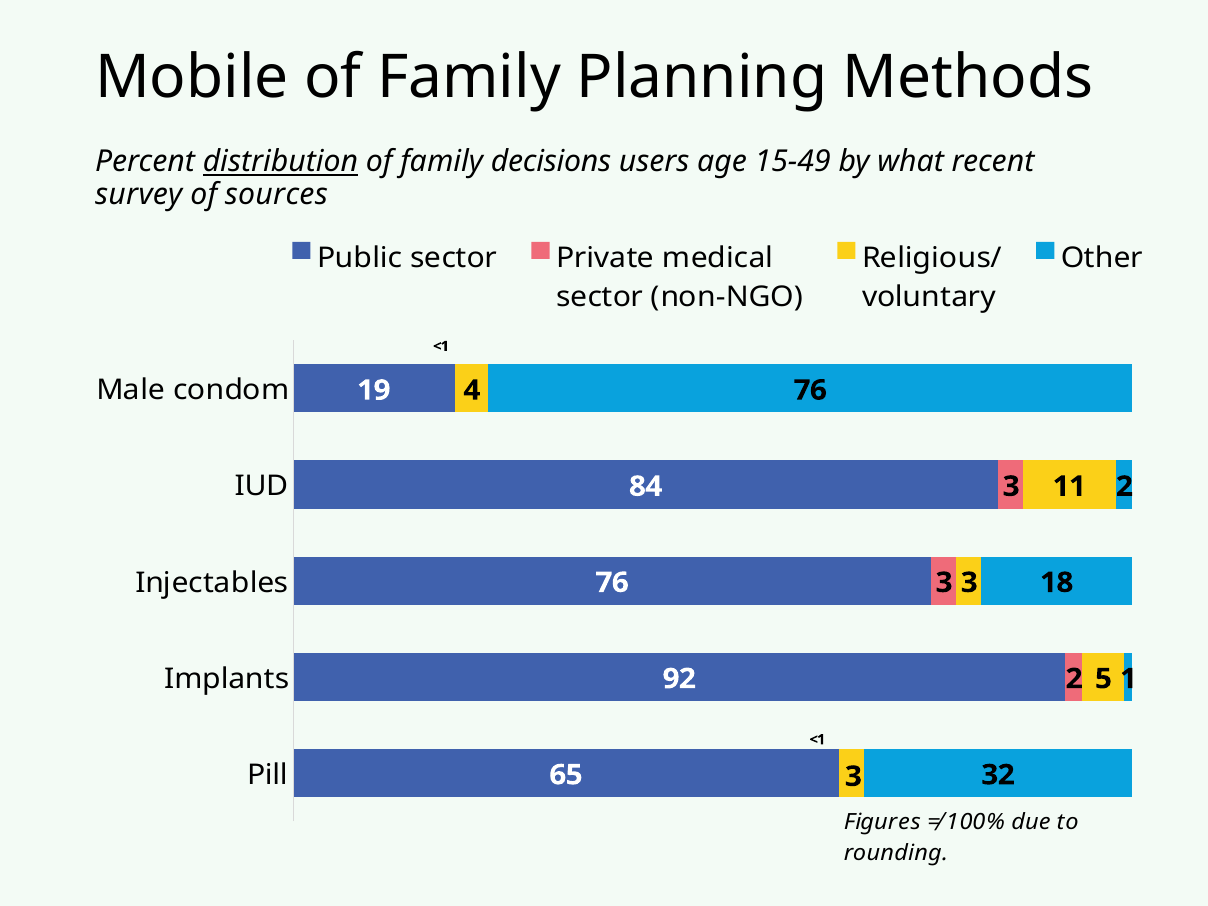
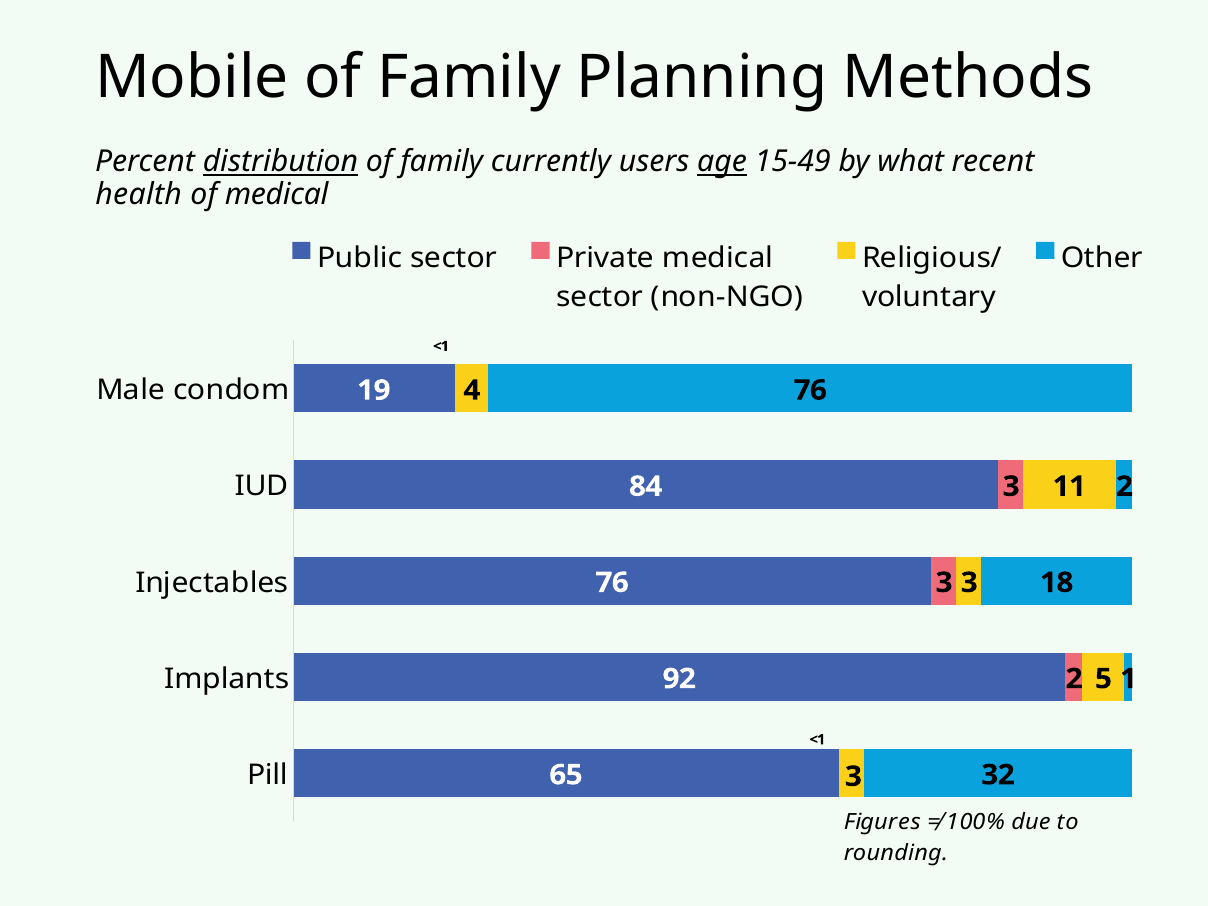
decisions: decisions -> currently (551, 162)
age underline: none -> present (722, 162)
survey: survey -> health (139, 194)
of sources: sources -> medical (277, 194)
